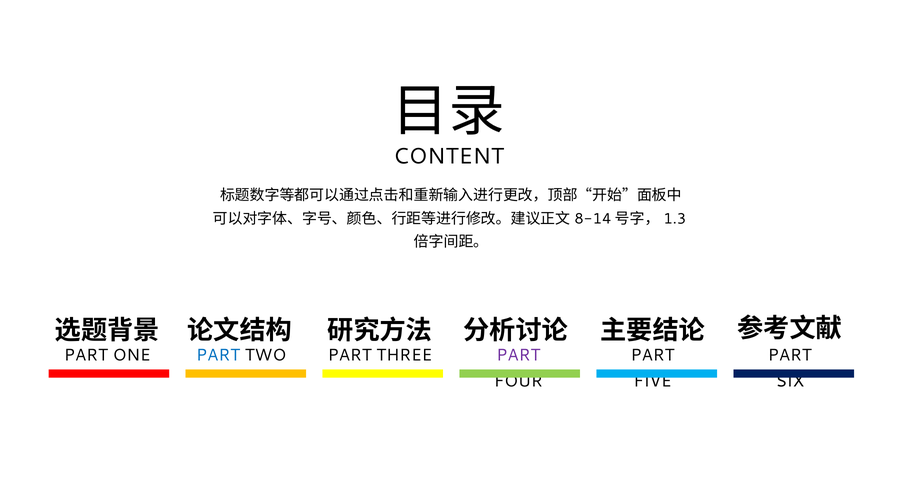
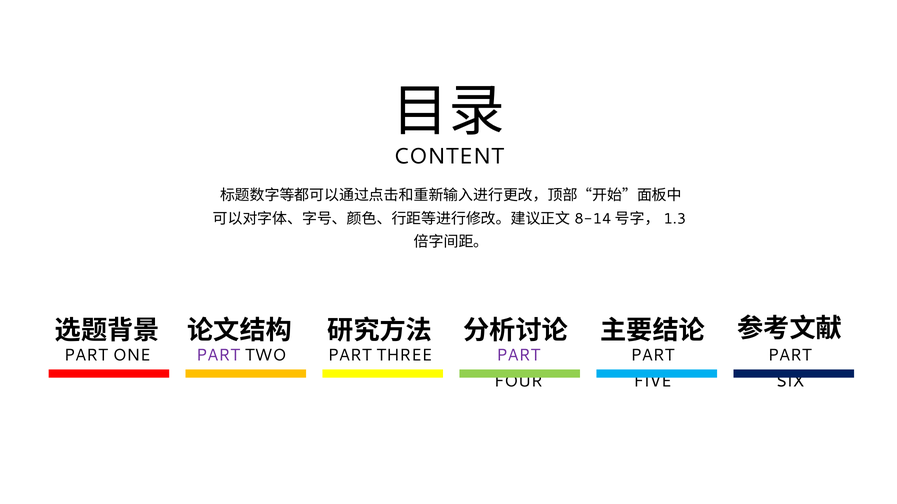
PART colour: blue -> purple (218, 355)
